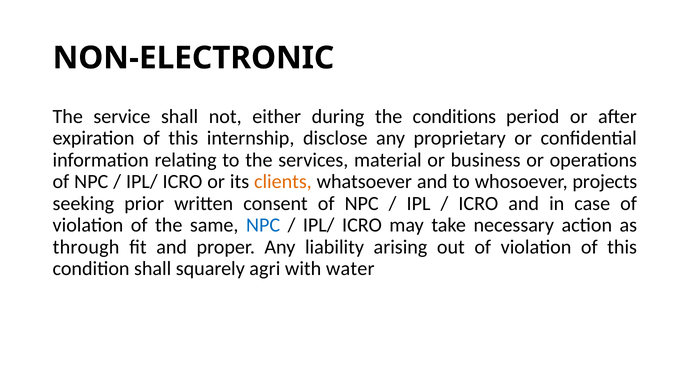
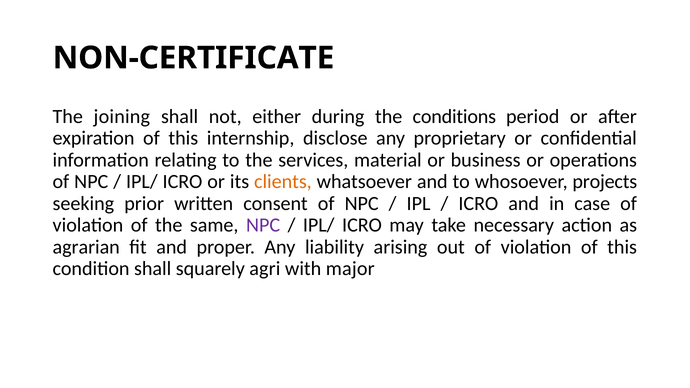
NON-ELECTRONIC: NON-ELECTRONIC -> NON-CERTIFICATE (193, 58)
service: service -> joining (122, 117)
NPC colour: blue -> purple (263, 225)
through: through -> agrarian (86, 247)
water: water -> major (350, 269)
